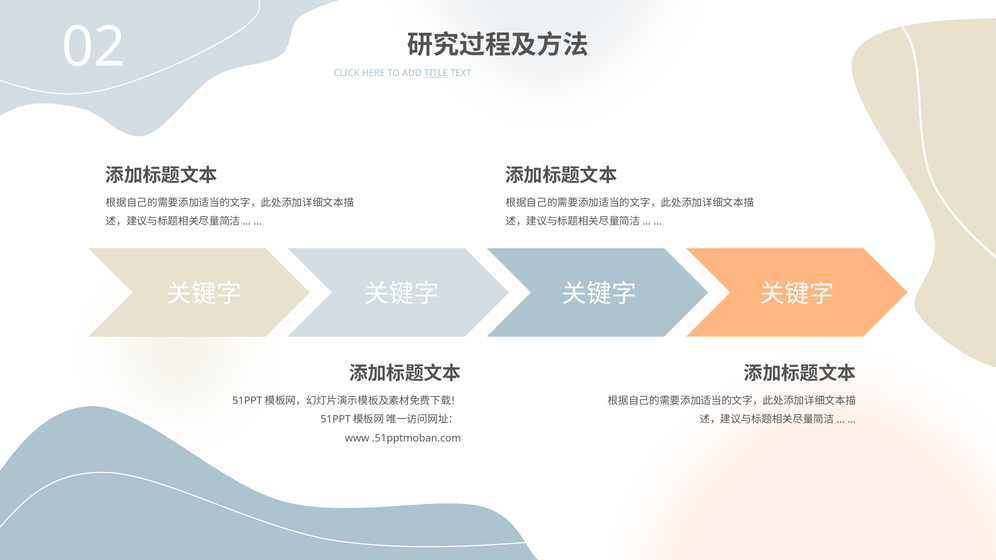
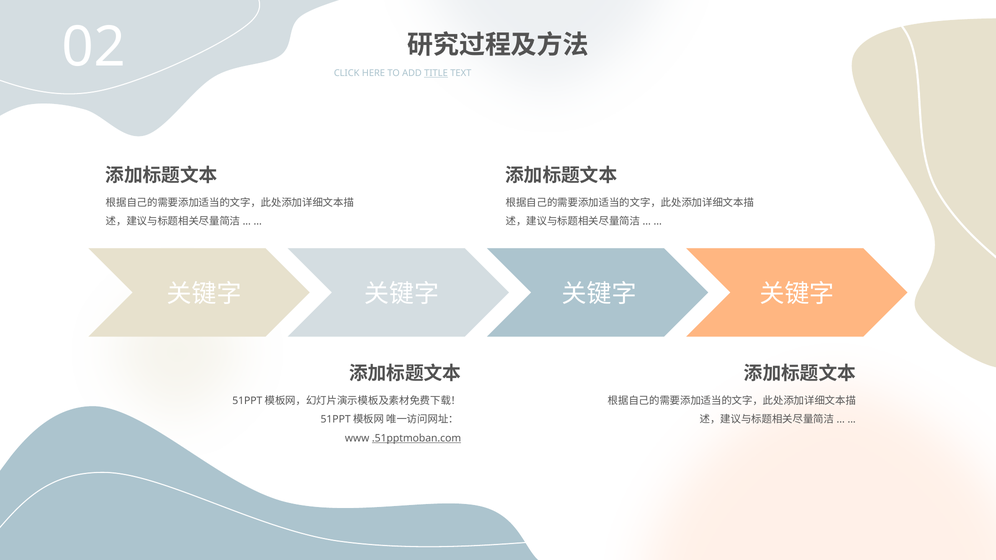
.51pptmoban.com underline: none -> present (417, 438)
